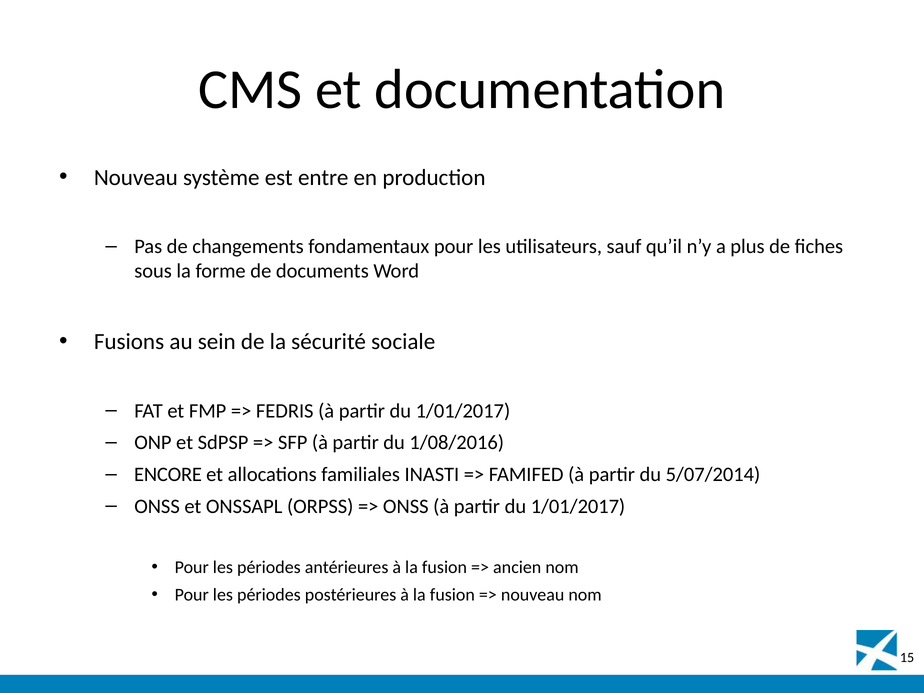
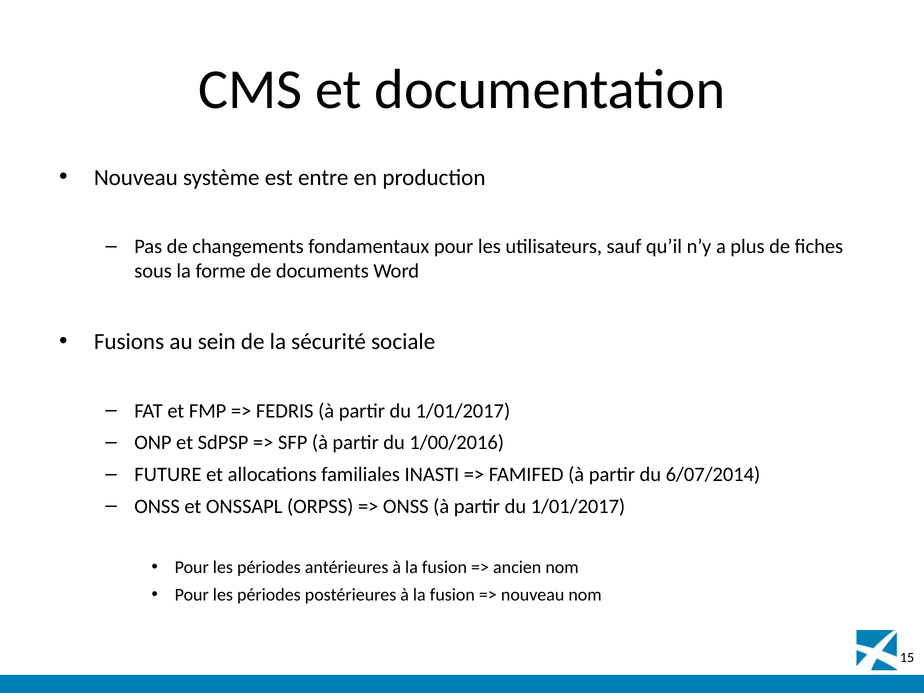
1/08/2016: 1/08/2016 -> 1/00/2016 (457, 443)
ENCORE: ENCORE -> FUTURE (168, 474)
5/07/2014: 5/07/2014 -> 6/07/2014 (713, 474)
